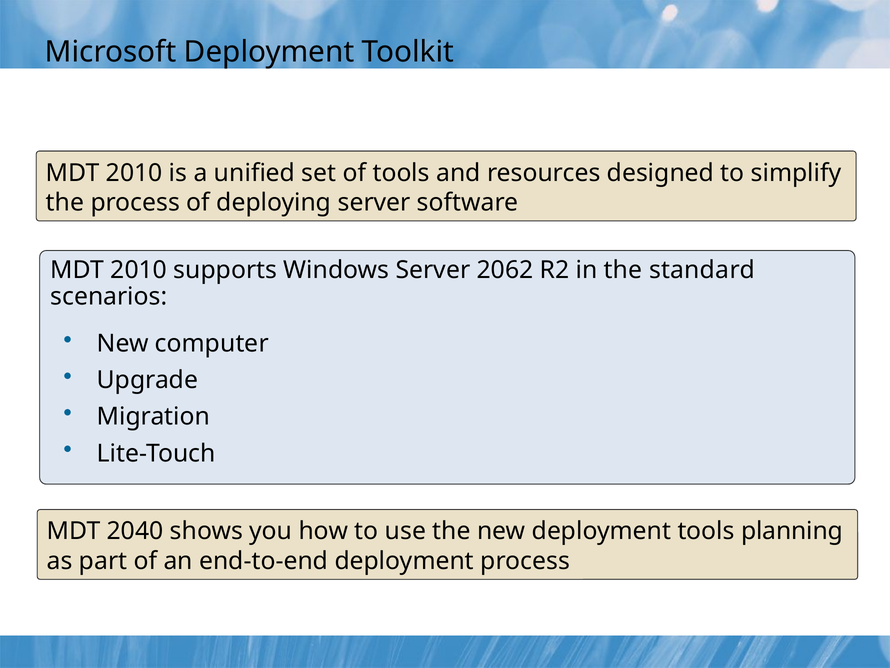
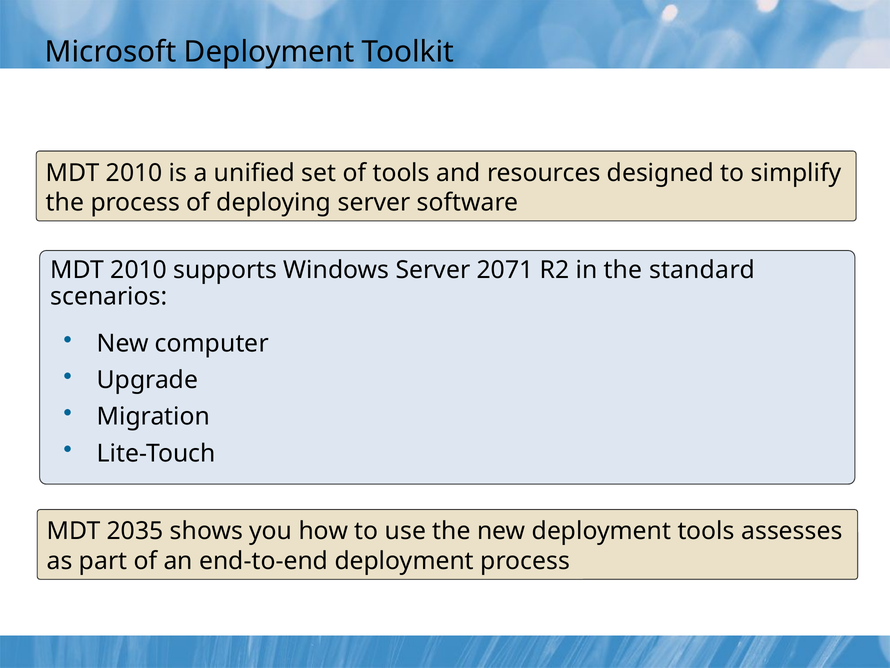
2062: 2062 -> 2071 (505, 270)
2040: 2040 -> 2035 (135, 531)
planning: planning -> assesses (792, 531)
